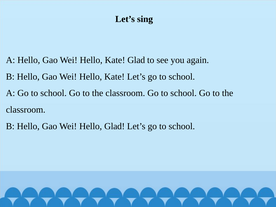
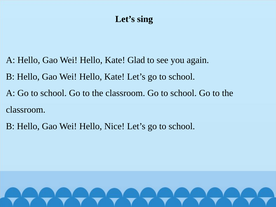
Hello Glad: Glad -> Nice (114, 126)
